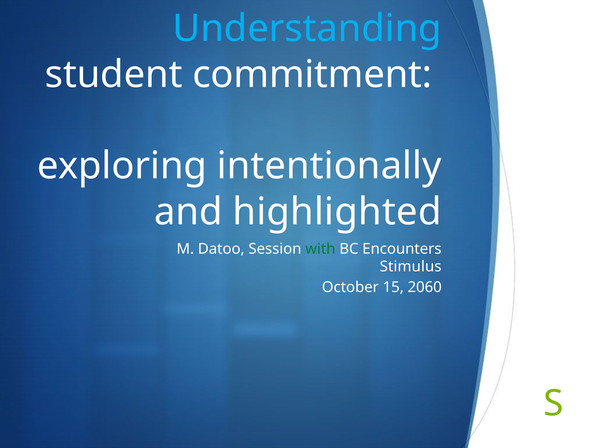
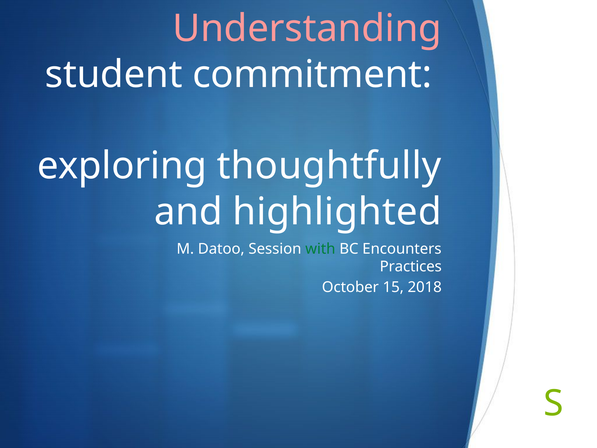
Understanding colour: light blue -> pink (307, 29)
intentionally: intentionally -> thoughtfully (329, 166)
Stimulus: Stimulus -> Practices (411, 267)
2060: 2060 -> 2018 (425, 287)
